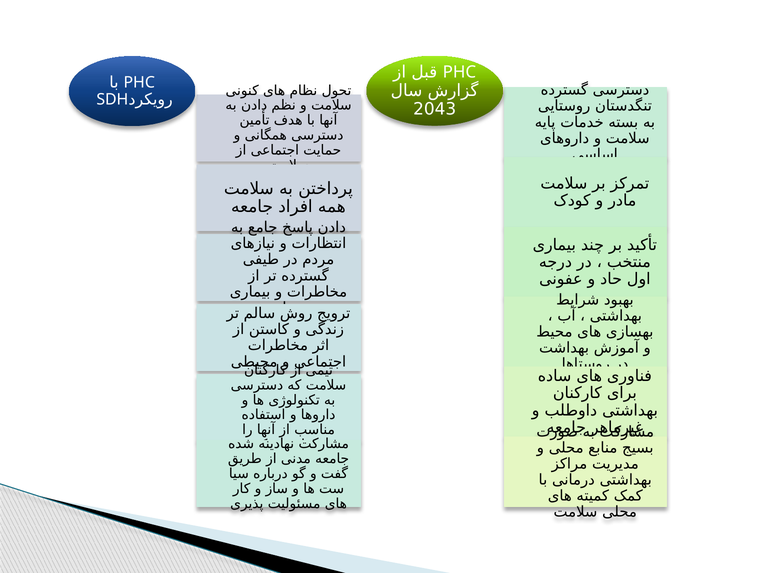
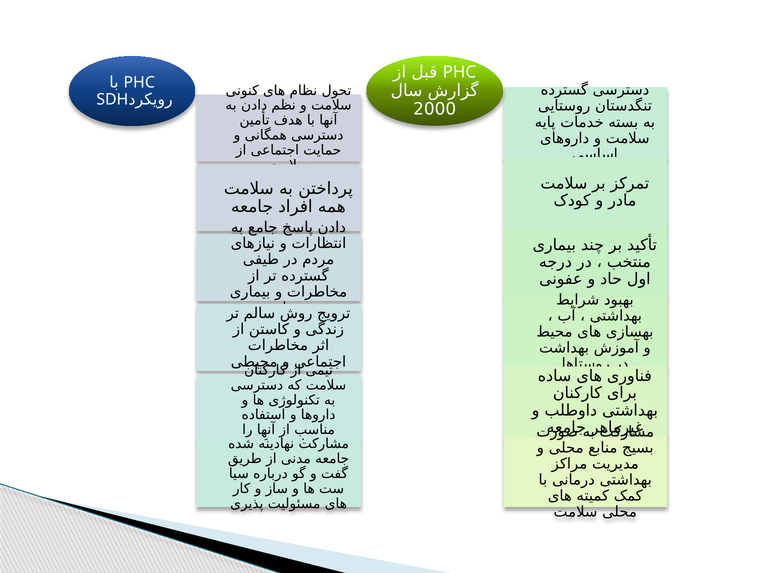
2043: 2043 -> 2000 (435, 109)
